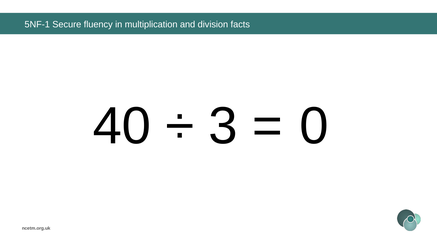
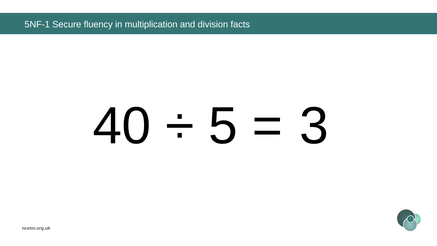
3: 3 -> 5 (223, 126)
0: 0 -> 3 (314, 126)
